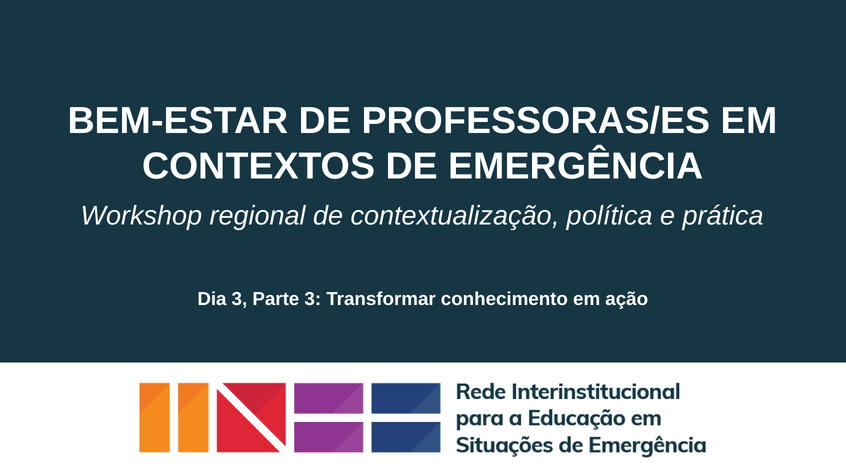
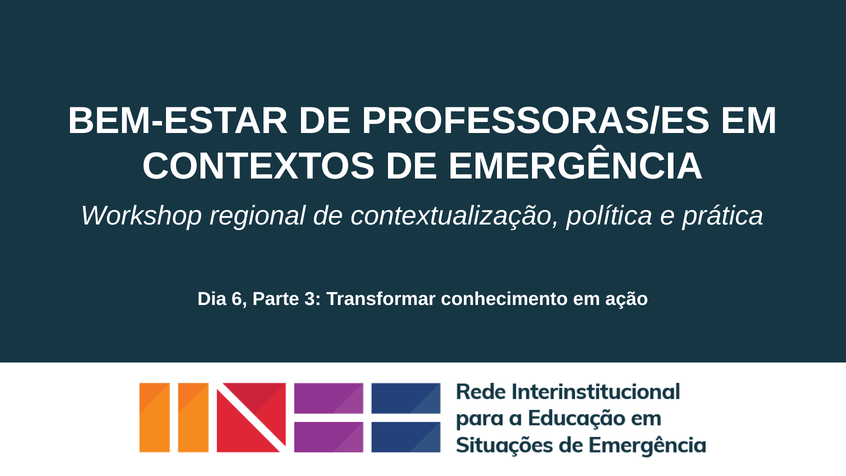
Dia 3: 3 -> 6 (239, 299)
